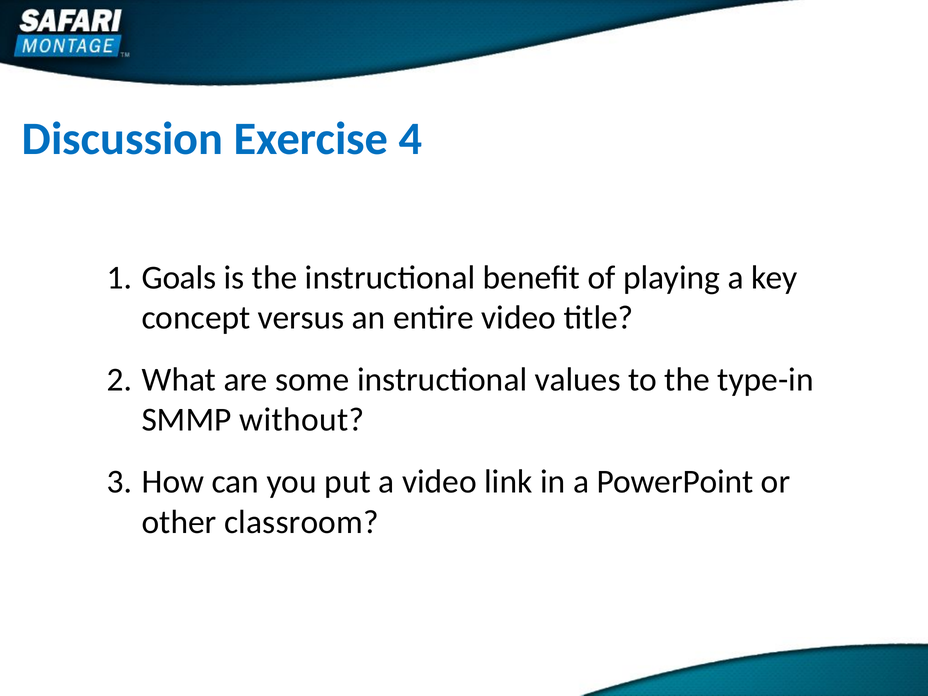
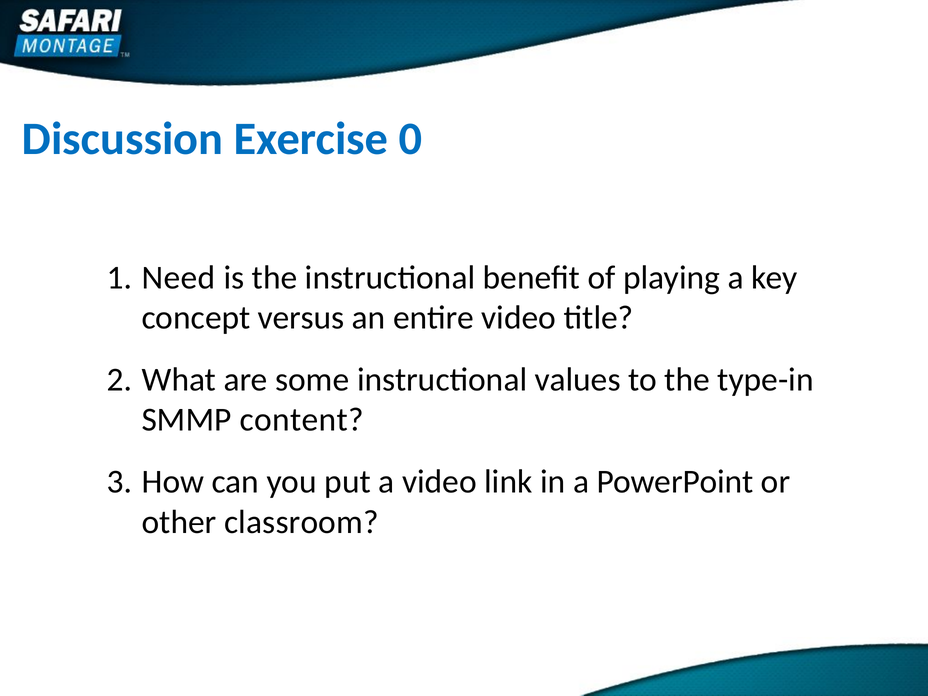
4: 4 -> 0 (411, 139)
Goals: Goals -> Need (179, 278)
without: without -> content (302, 420)
